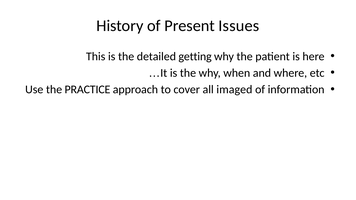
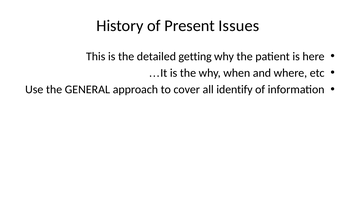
PRACTICE: PRACTICE -> GENERAL (87, 90)
imaged: imaged -> identify (234, 90)
